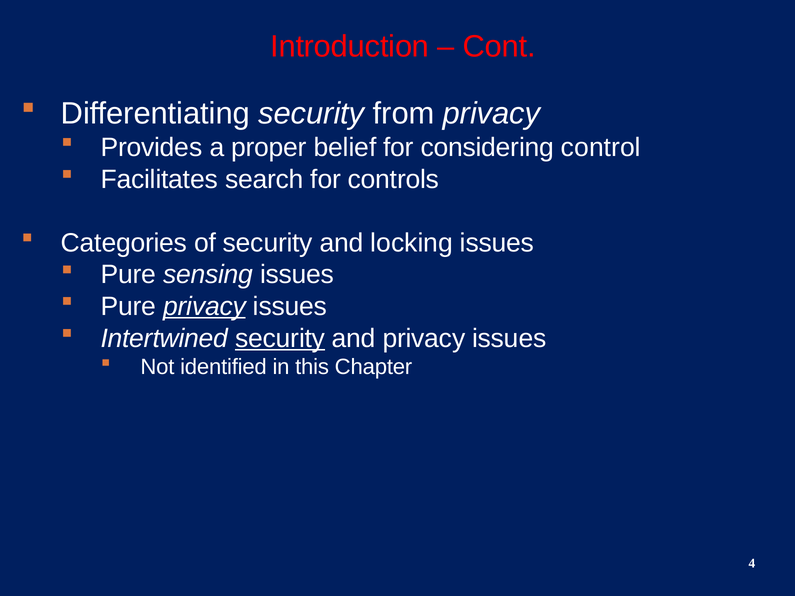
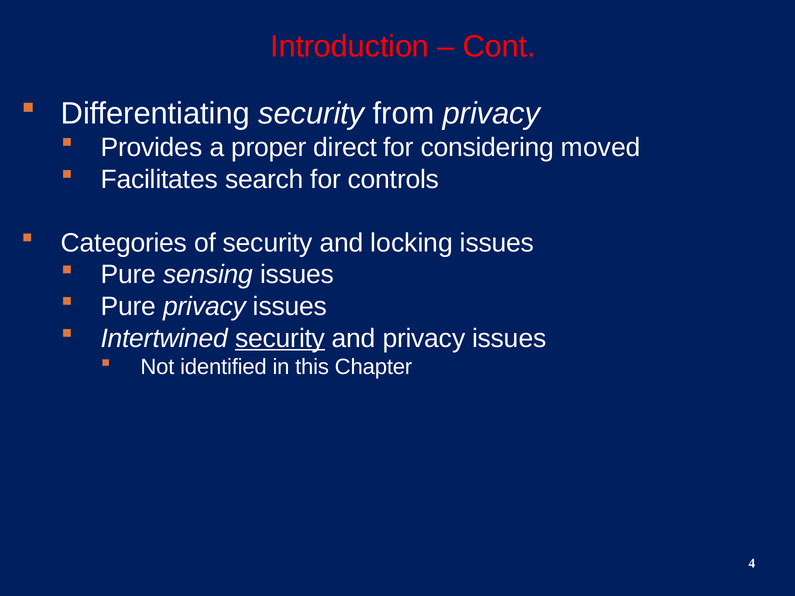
belief: belief -> direct (345, 148)
control: control -> moved (601, 148)
privacy underline: present -> none (205, 307)
